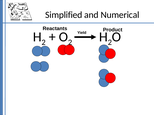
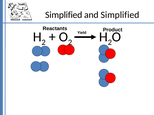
and Numerical: Numerical -> Simplified (120, 15)
